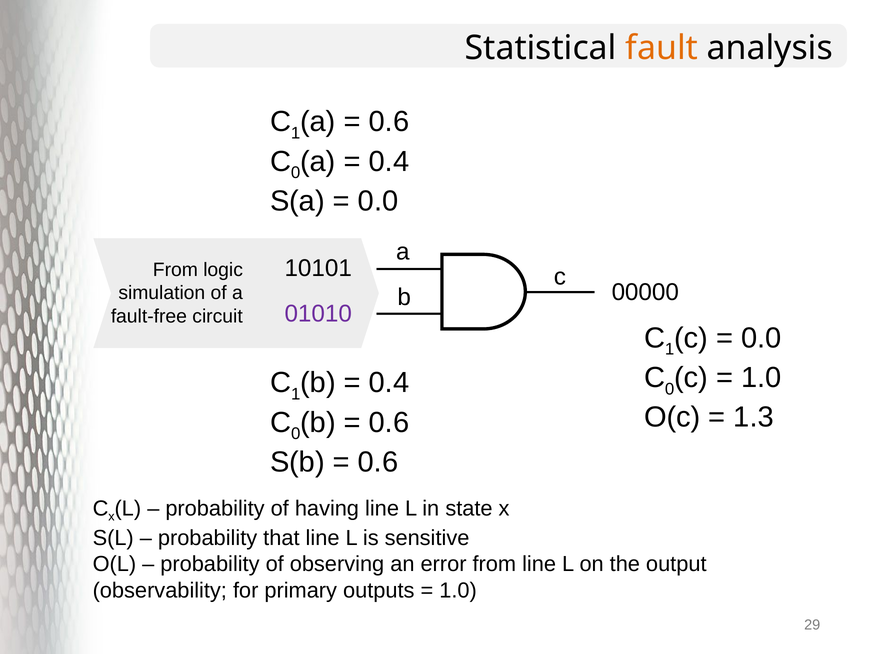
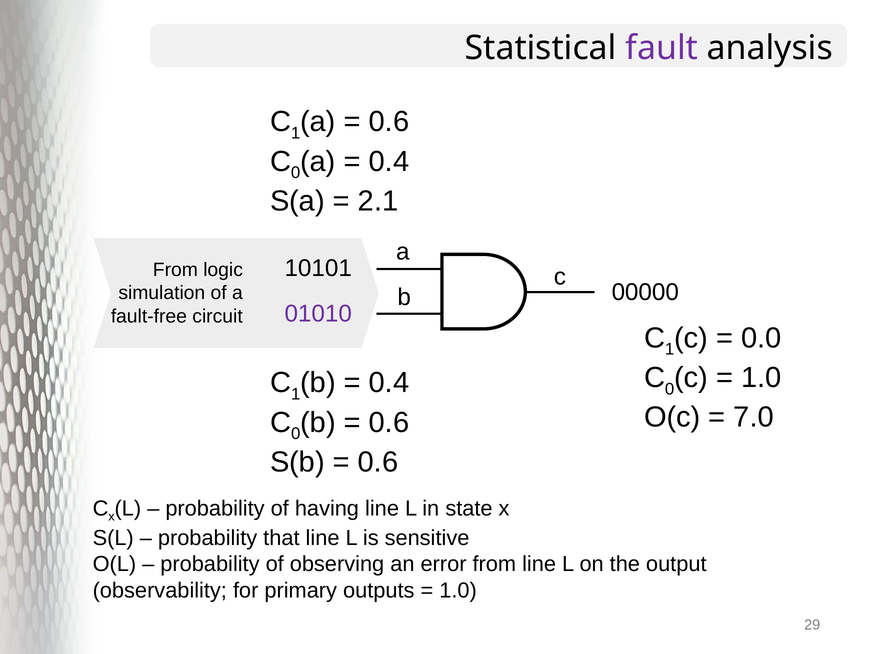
fault colour: orange -> purple (662, 48)
0.0: 0.0 -> 2.1 (378, 201)
1.3: 1.3 -> 7.0 (754, 417)
